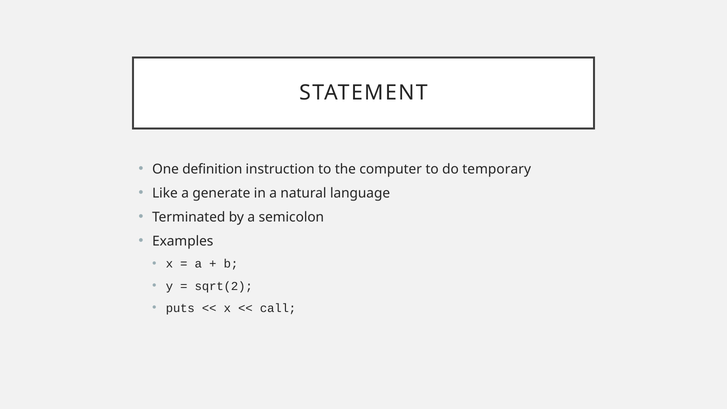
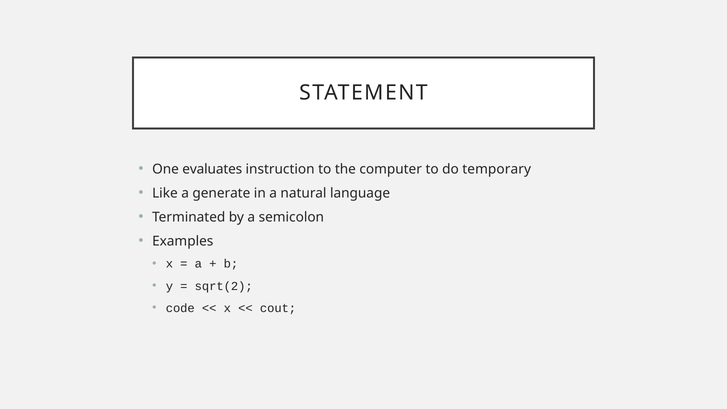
definition: definition -> evaluates (212, 169)
puts: puts -> code (180, 308)
call: call -> cout (278, 308)
